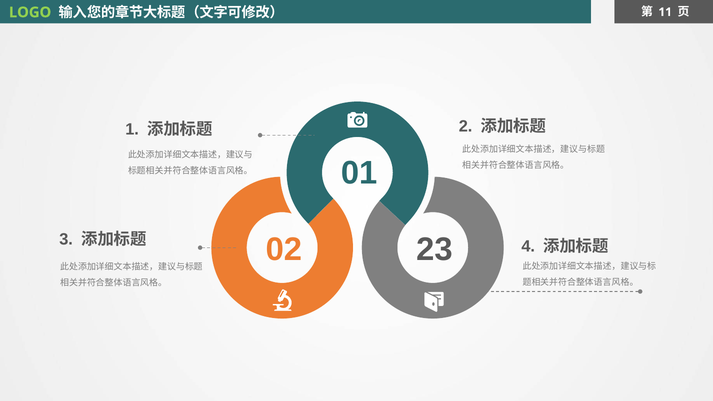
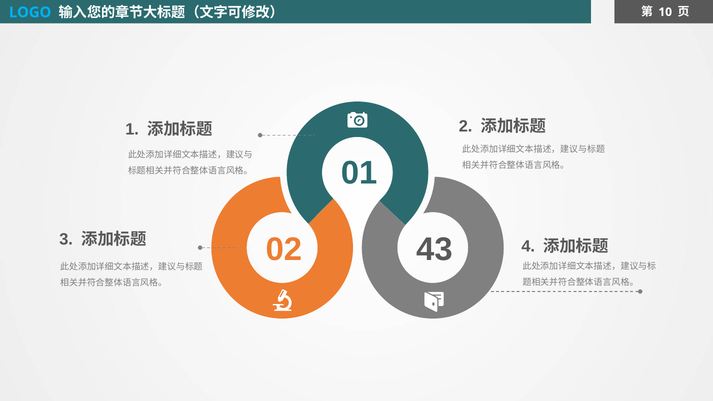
LOGO colour: light green -> light blue (30, 12)
11: 11 -> 10 (665, 12)
23: 23 -> 43 (434, 250)
